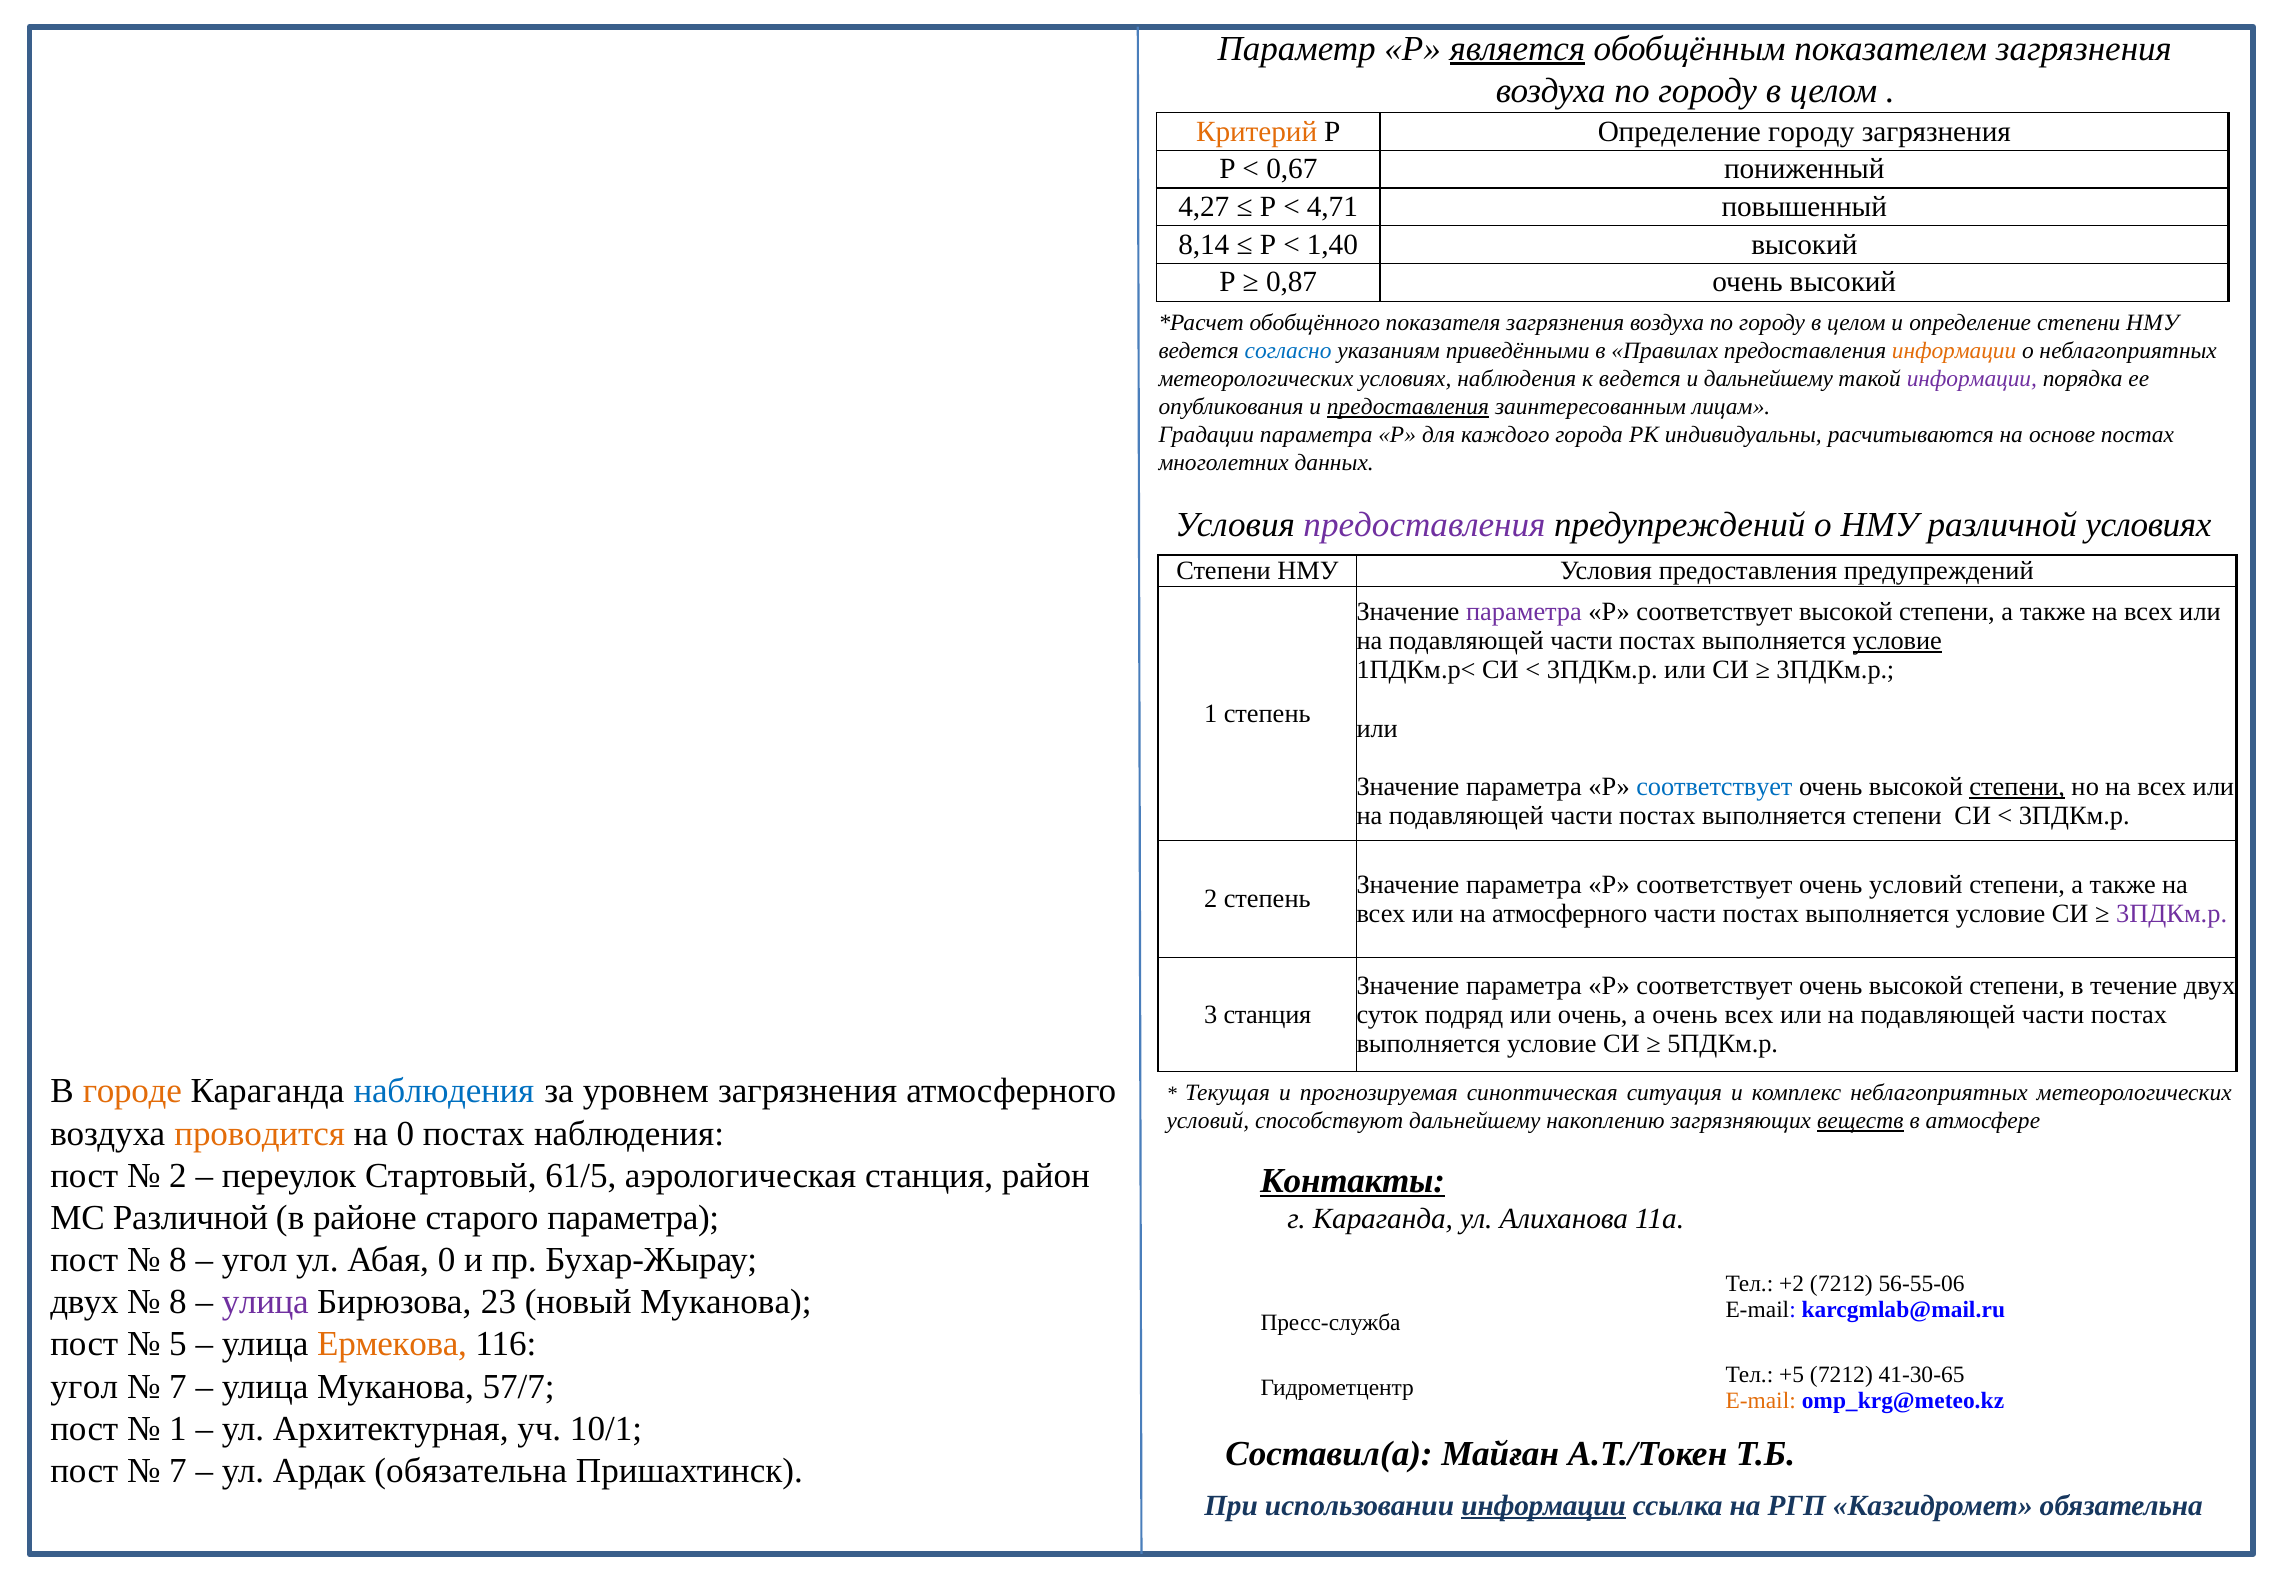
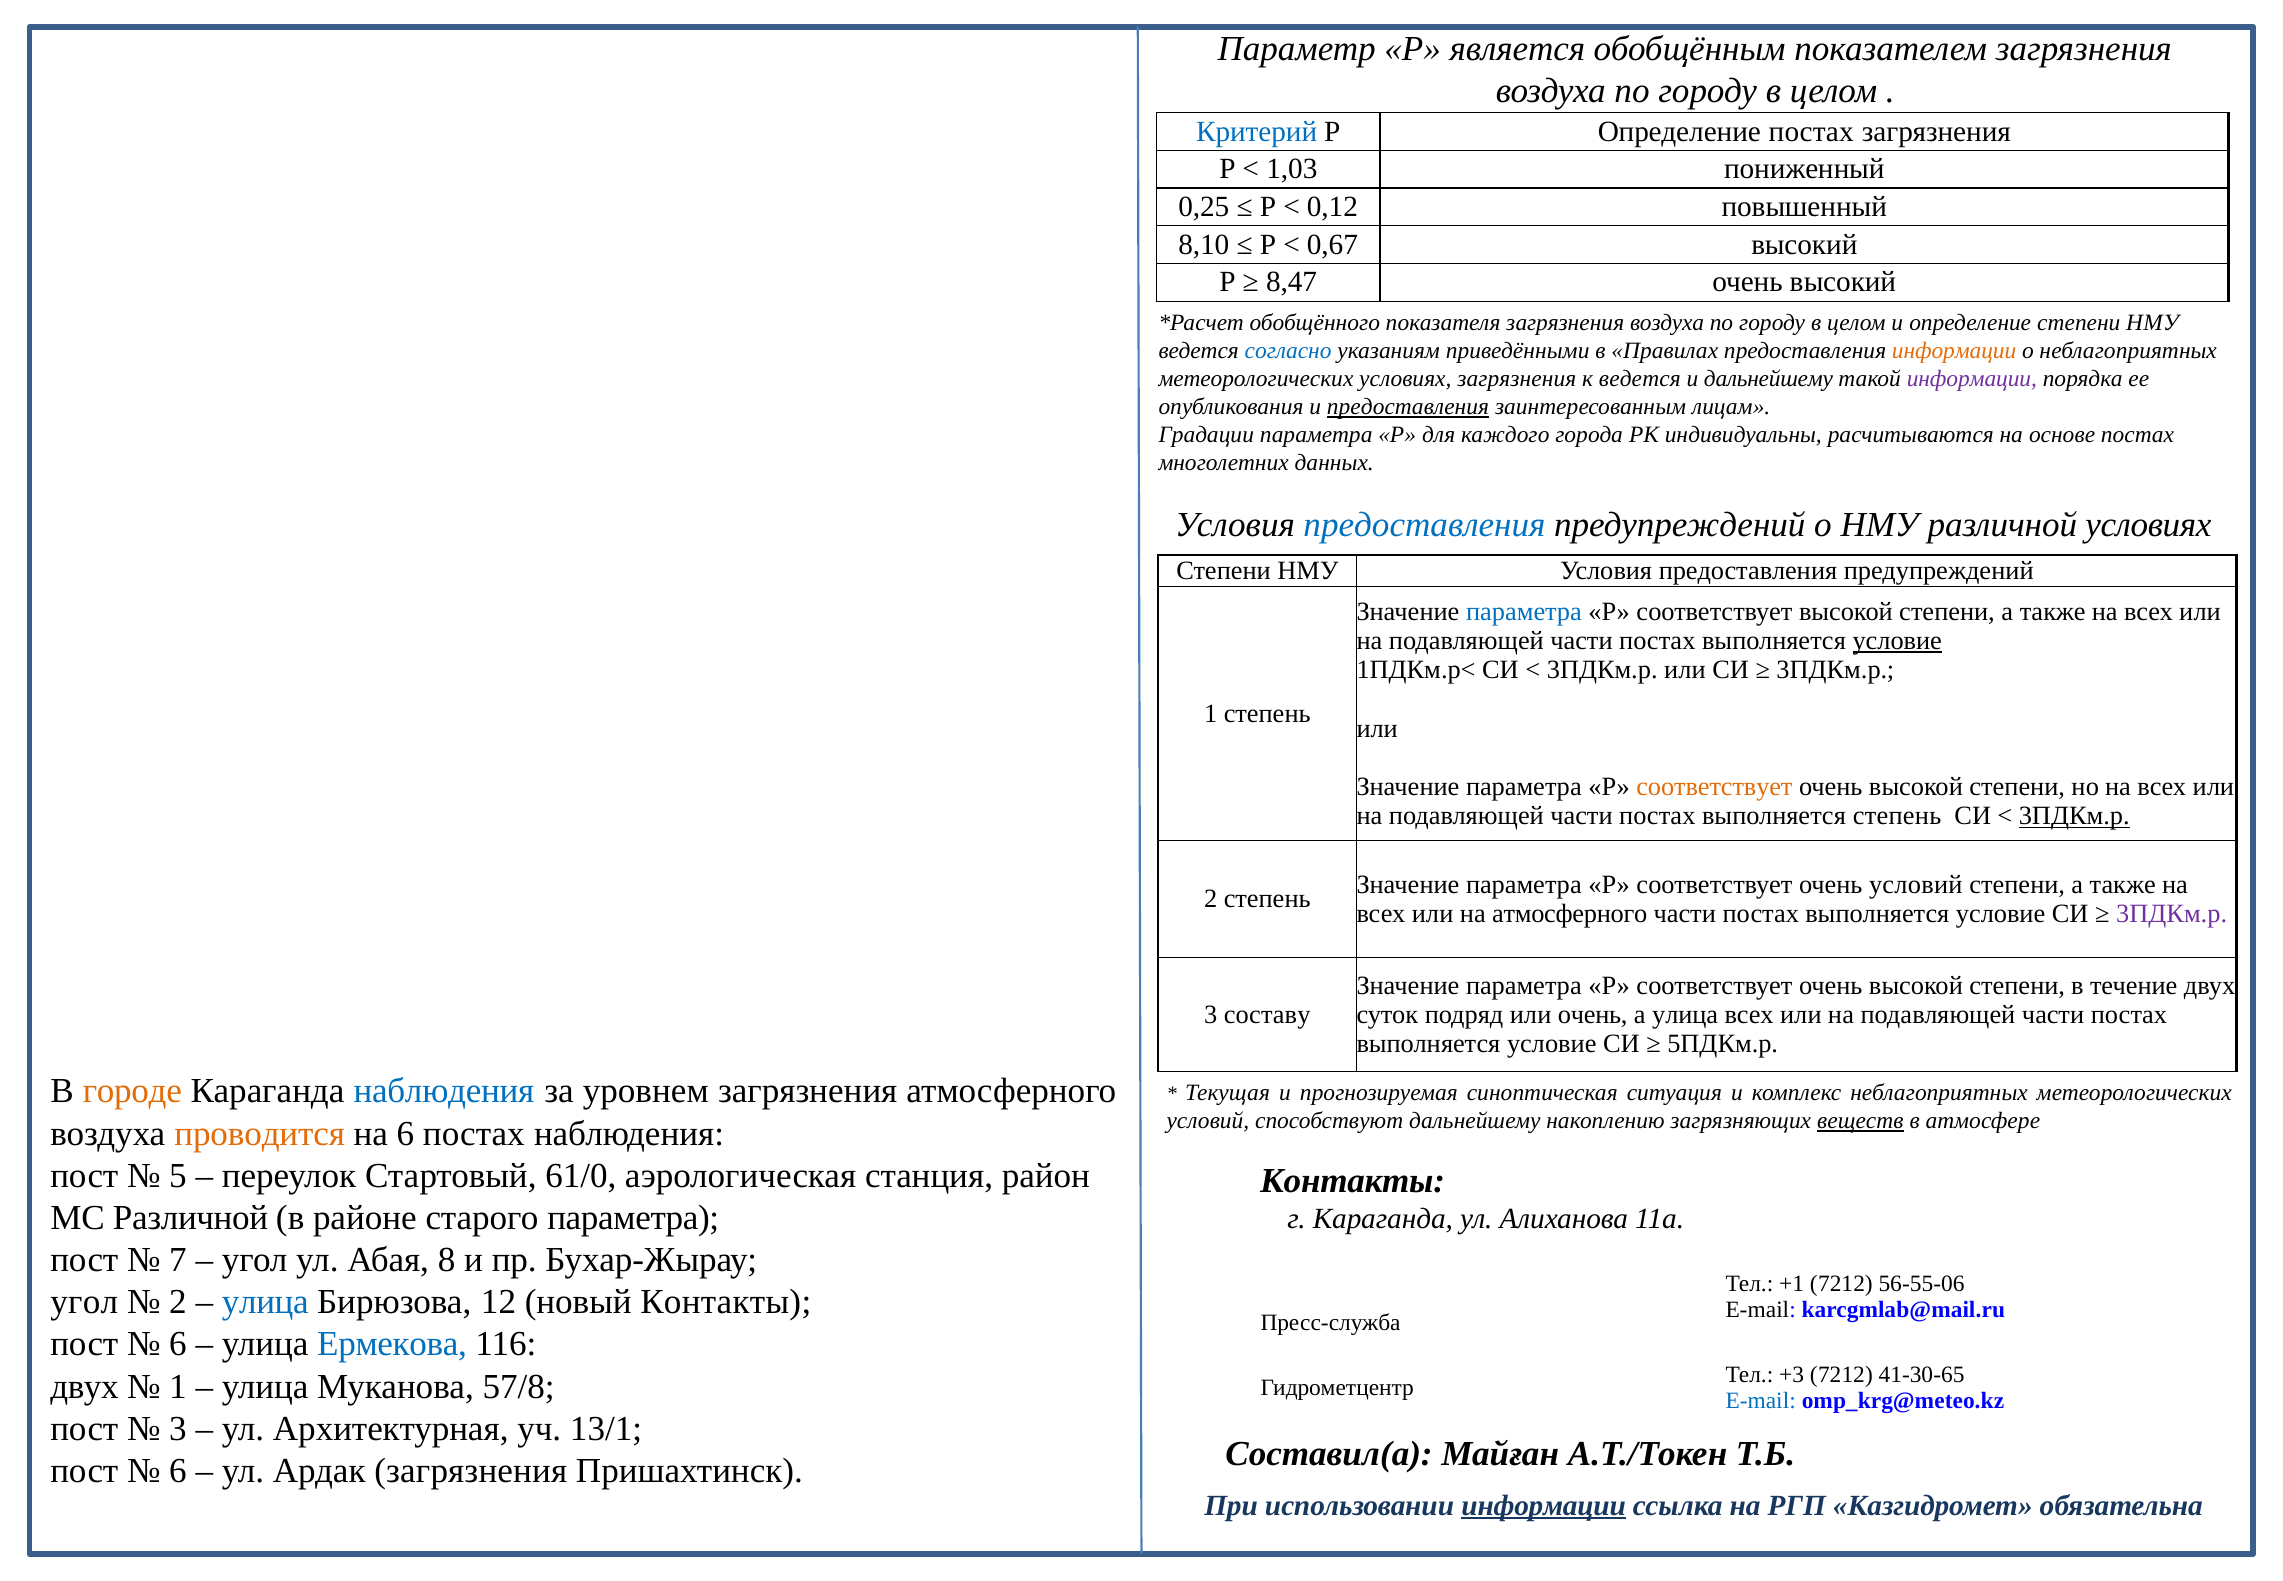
является underline: present -> none (1517, 48)
Критерий colour: orange -> blue (1257, 131)
Определение городу: городу -> постах (1811, 131)
0,67: 0,67 -> 1,03 (1292, 169)
4,27: 4,27 -> 0,25 (1204, 207)
4,71: 4,71 -> 0,12 (1332, 207)
8,14: 8,14 -> 8,10 (1204, 244)
1,40: 1,40 -> 0,67 (1332, 244)
0,87: 0,87 -> 8,47 (1292, 282)
условиях наблюдения: наблюдения -> загрязнения (1517, 379)
предоставления colour: purple -> blue (1424, 525)
параметра colour: purple -> blue (1524, 611)
соответствует colour: blue -> orange (1714, 787)
степени underline: present -> none (2017, 787)
выполняется степени: степени -> степень (1897, 816)
3ПДКм.р underline: none -> present (2074, 816)
3 станция: станция -> составу (1267, 1014)
а очень: очень -> улица (1685, 1014)
на 0: 0 -> 6 (405, 1133)
2: 2 -> 5 (178, 1175)
61/5: 61/5 -> 61/0 (581, 1175)
Контакты underline: present -> none (1353, 1180)
8: 8 -> 7 (178, 1260)
Абая 0: 0 -> 8 (447, 1260)
+2: +2 -> +1 (1792, 1283)
двух: двух -> угол (84, 1302)
8: 8 -> 2 (178, 1302)
улица colour: purple -> blue (265, 1302)
23: 23 -> 12 (499, 1302)
новый Муканова: Муканова -> Контакты (726, 1302)
5: 5 -> 6 (178, 1344)
Ермекова colour: orange -> blue (392, 1344)
+5: +5 -> +3 (1792, 1375)
угол: угол -> двух (84, 1386)
7: 7 -> 1 (178, 1386)
57/7: 57/7 -> 57/8 (519, 1386)
E-mail colour: orange -> blue (1761, 1401)
1: 1 -> 3 (178, 1428)
10/1: 10/1 -> 13/1 (606, 1428)
7: 7 -> 6 (178, 1470)
Ардак обязательна: обязательна -> загрязнения (471, 1470)
